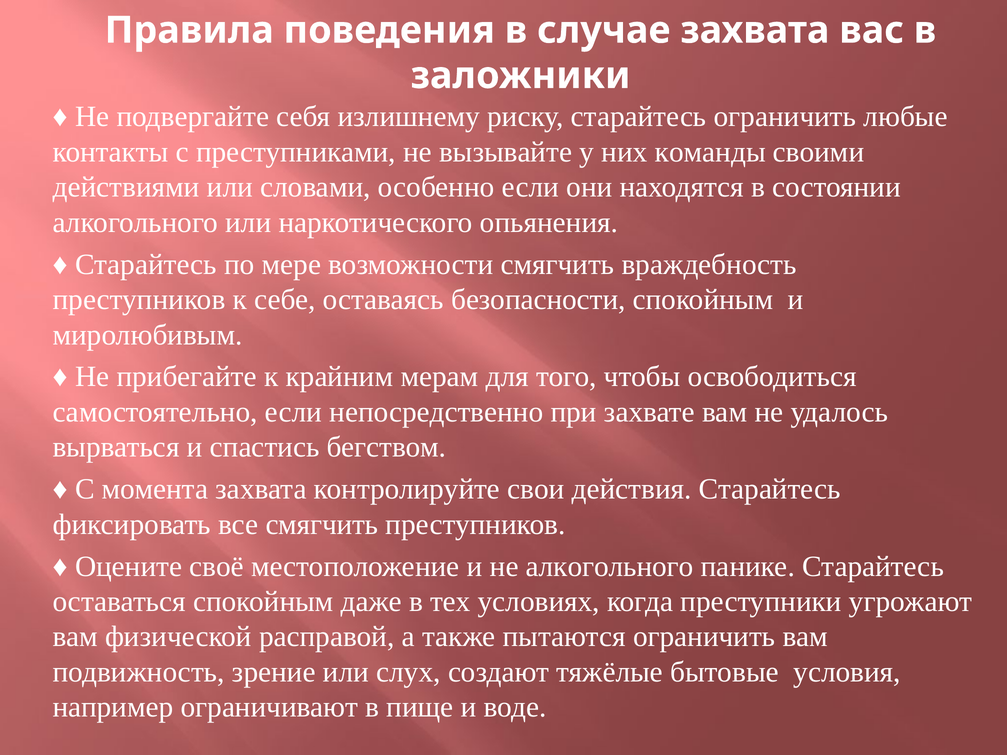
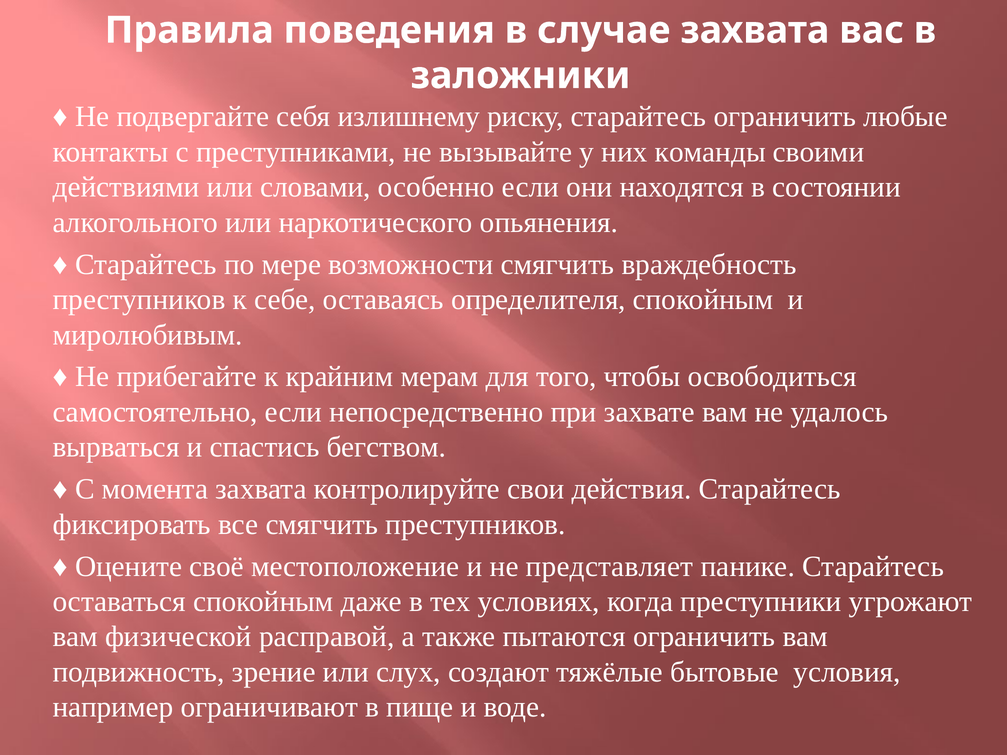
безопасности: безопасности -> определителя (538, 300)
не алкогольного: алкогольного -> представляет (610, 567)
